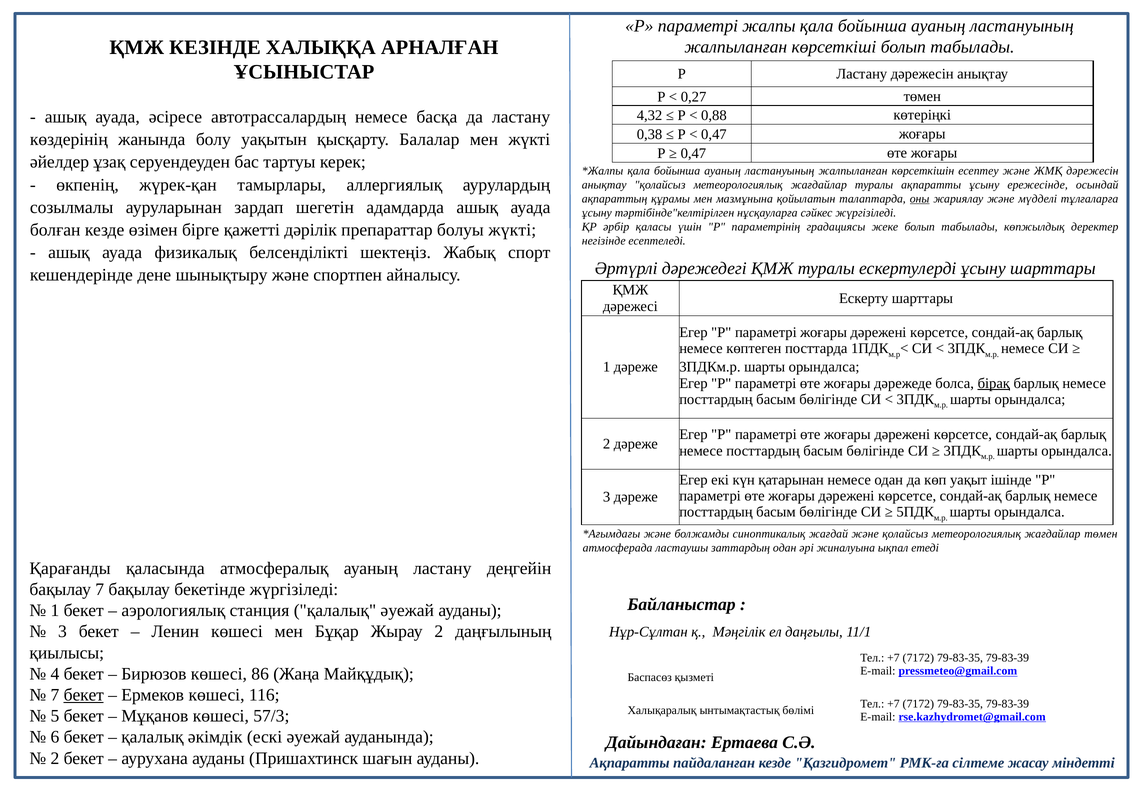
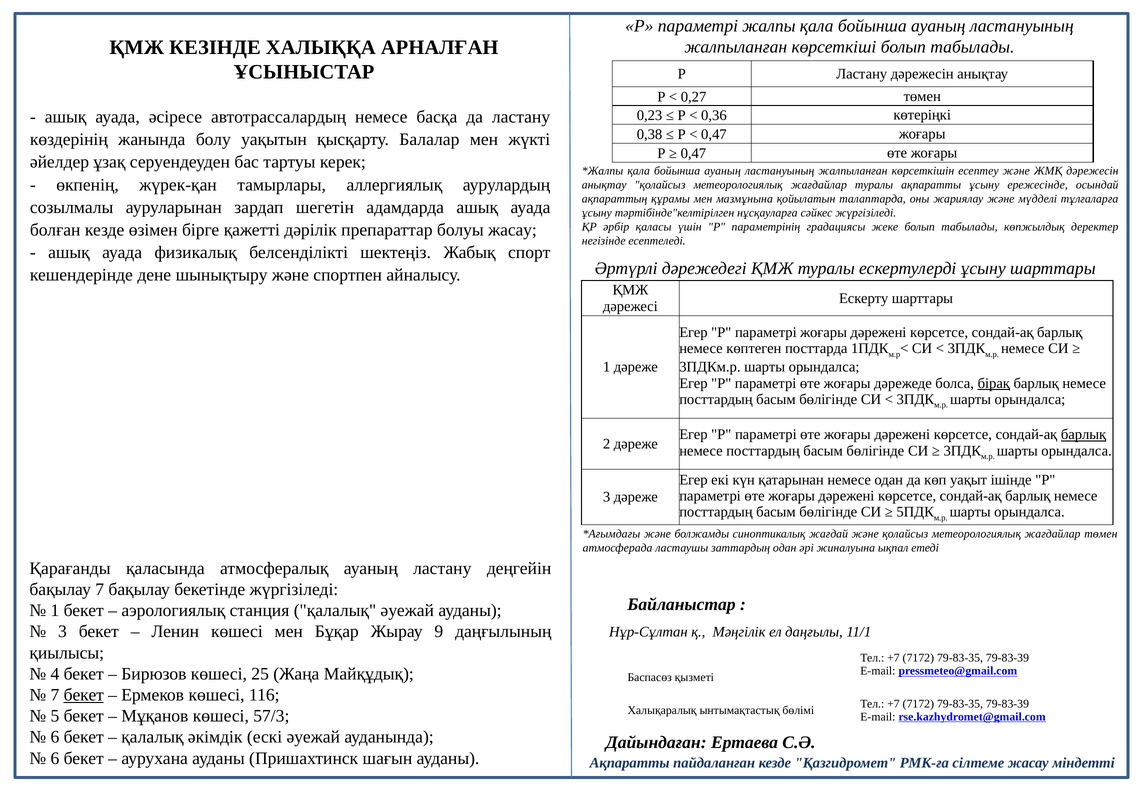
4,32: 4,32 -> 0,23 (650, 116)
0,88: 0,88 -> 0,36 (714, 116)
оны underline: present -> none (920, 199)
болуы жүкті: жүкті -> жасау (512, 230)
барлық underline: none -> present (1084, 435)
Жырау 2: 2 -> 9 (439, 632)
86: 86 -> 25 (260, 674)
2: 2 -> 6 (55, 759)
